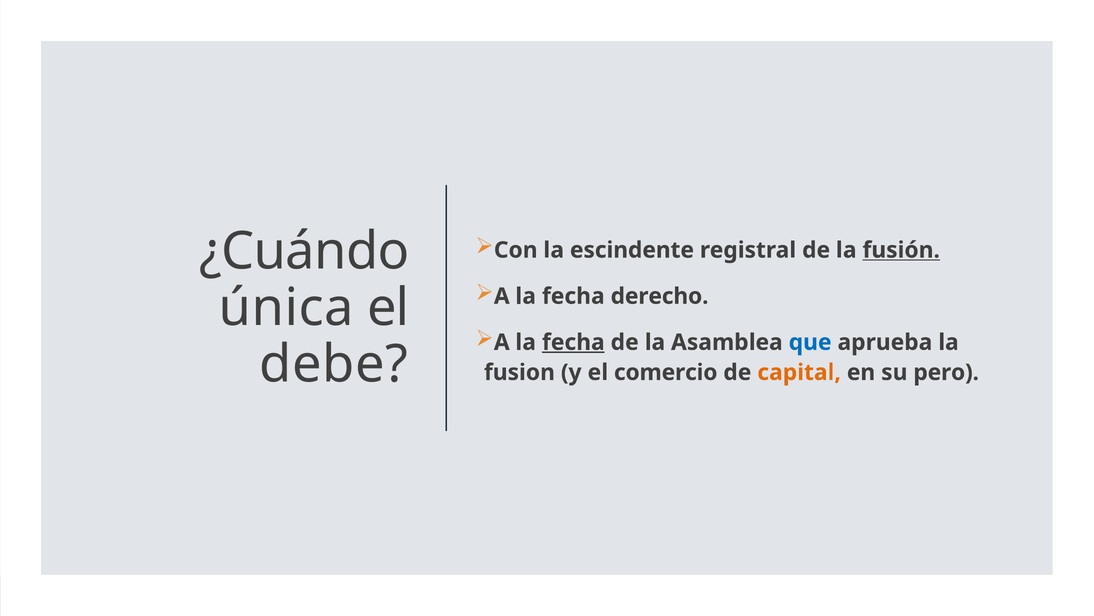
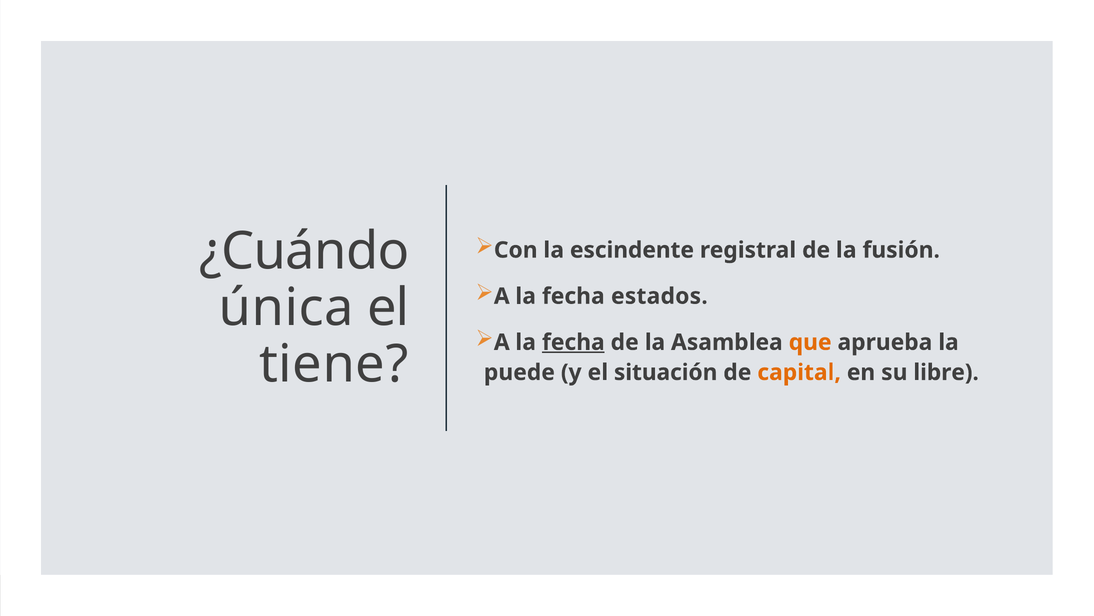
fusión underline: present -> none (901, 250)
derecho: derecho -> estados (659, 296)
que colour: blue -> orange (810, 342)
debe: debe -> tiene (334, 364)
fusion: fusion -> puede (519, 372)
comercio: comercio -> situación (666, 372)
pero: pero -> libre (946, 372)
